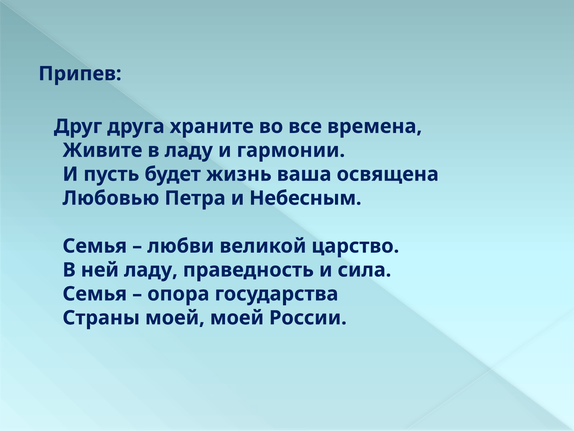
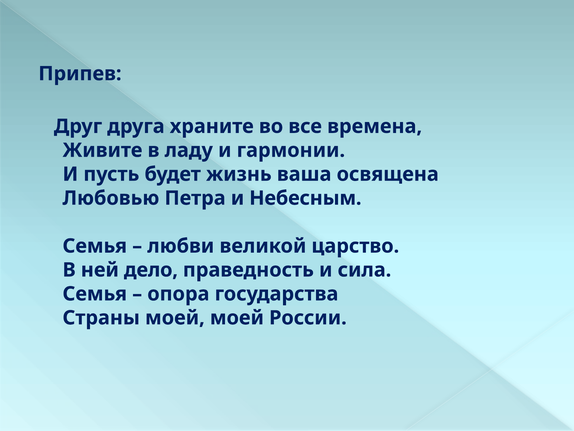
ней ладу: ладу -> дело (151, 270)
